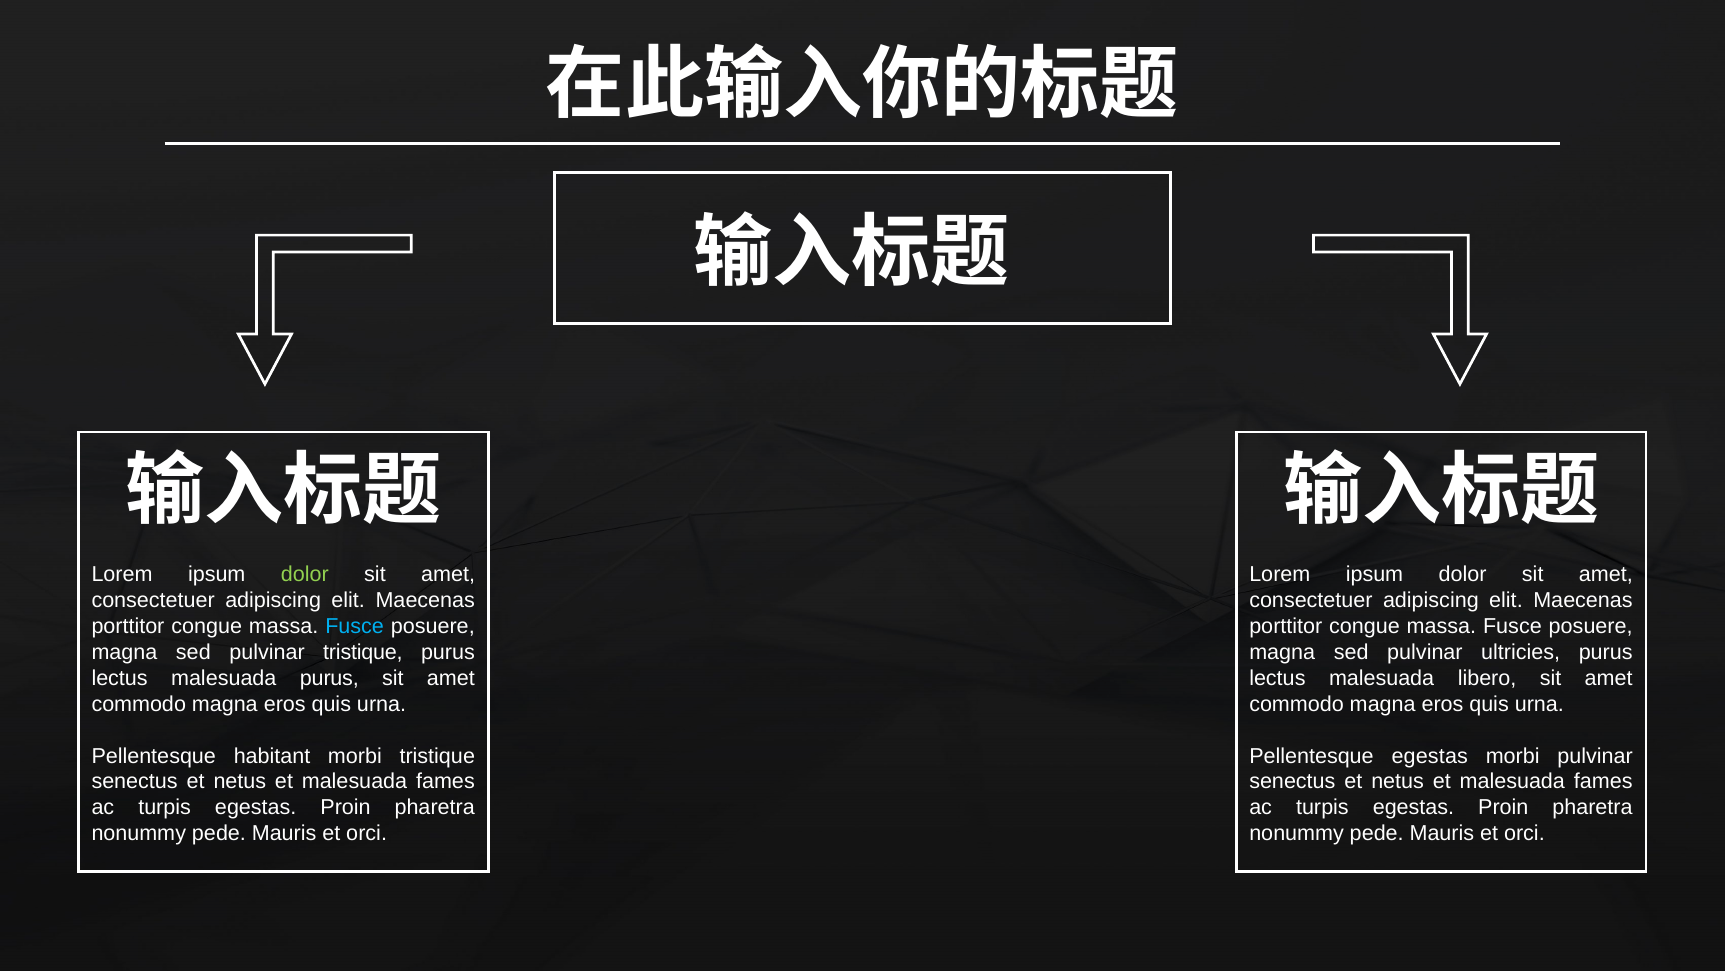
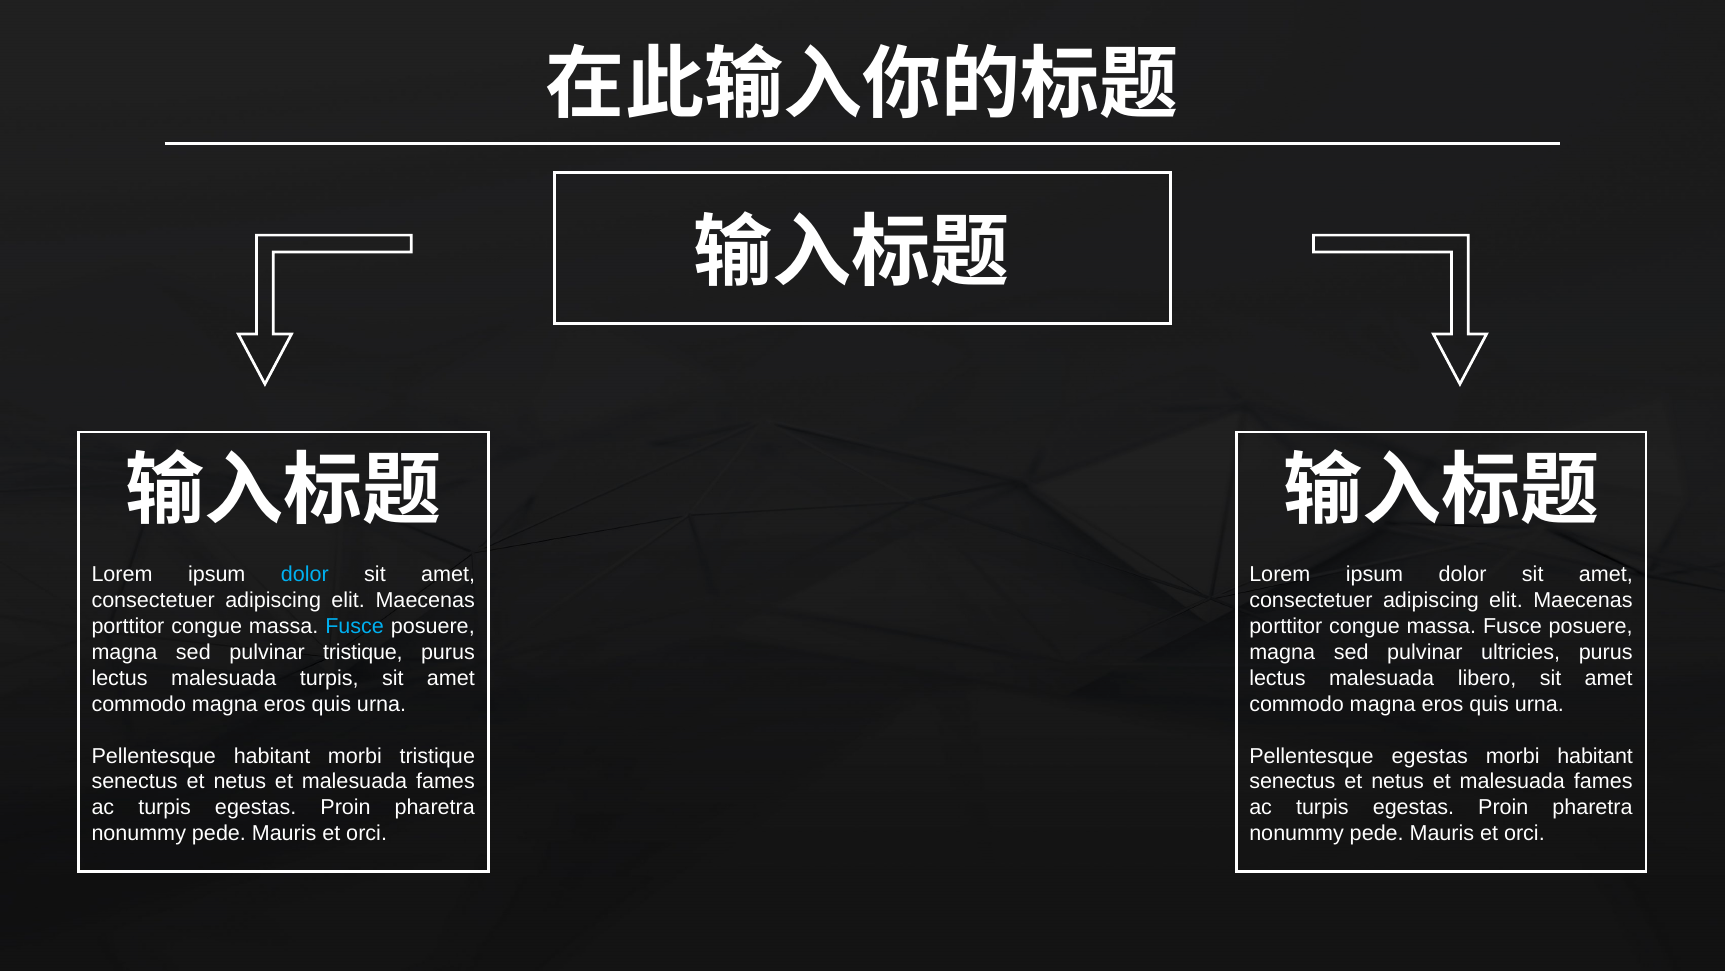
dolor colour: light green -> light blue (305, 574)
malesuada purus: purus -> turpis (329, 678)
morbi pulvinar: pulvinar -> habitant (1595, 755)
